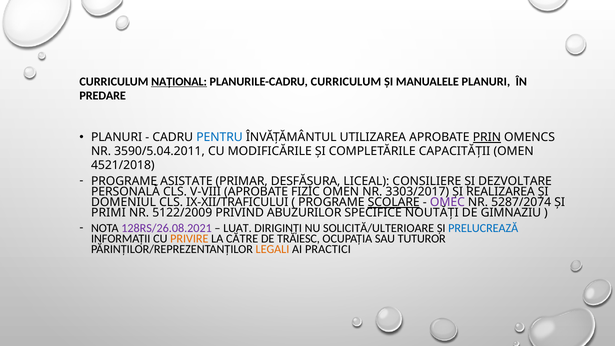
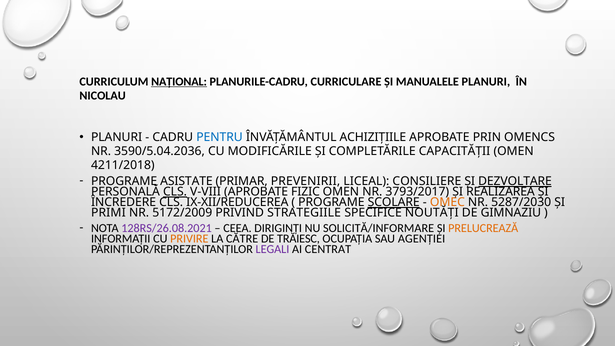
PLANURILE-CADRU CURRICULUM: CURRICULUM -> CURRICULARE (346, 82)
PREDARE: PREDARE -> NICOLAU (103, 96)
UTILIZAREA: UTILIZAREA -> ACHIZIȚIILE (373, 137)
PRIN underline: present -> none (487, 137)
3590/5.04.2011: 3590/5.04.2011 -> 3590/5.04.2036 (159, 151)
4521/2018: 4521/2018 -> 4211/2018 (123, 165)
DESFĂȘURA: DESFĂȘURA -> PREVENIRII (306, 181)
DEZVOLTARE underline: none -> present (515, 181)
CLS underline: none -> present (175, 192)
3303/2017: 3303/2017 -> 3793/2017 (417, 192)
DOMENIUL: DOMENIUL -> ÎNCREDERE (124, 202)
IX-XII/TRAFICULUI: IX-XII/TRAFICULUI -> IX-XII/REDUCEREA (237, 202)
OMEC colour: purple -> orange (447, 202)
5287/2074: 5287/2074 -> 5287/2030 (521, 202)
5122/2009: 5122/2009 -> 5172/2009 (182, 213)
ABUZURILOR: ABUZURILOR -> STRATEGIILE (304, 213)
LUAT: LUAT -> CEEA (237, 228)
SOLICITĂ/ULTERIOARE: SOLICITĂ/ULTERIOARE -> SOLICITĂ/INFORMARE (379, 228)
PRELUCREAZĂ colour: blue -> orange (483, 228)
TUTUROR: TUTUROR -> AGENȚIEI (422, 239)
LEGALI colour: orange -> purple (272, 249)
PRACTICI: PRACTICI -> CENTRAT (328, 249)
